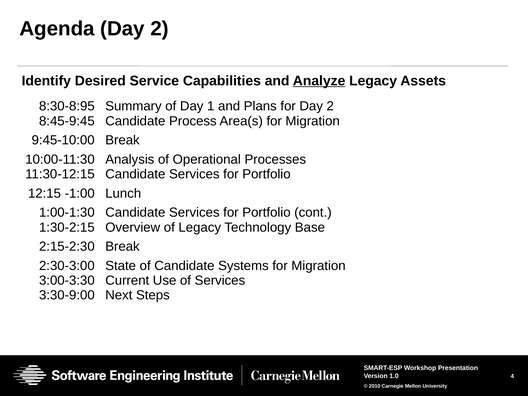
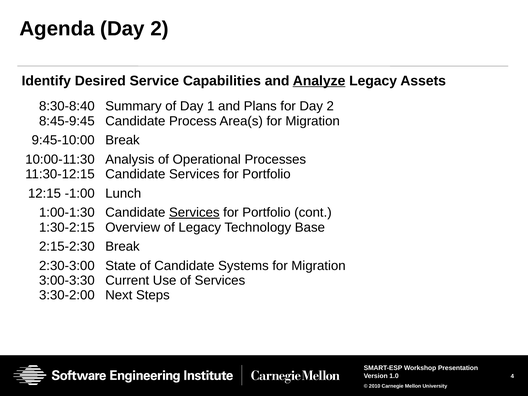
8:30-8:95: 8:30-8:95 -> 8:30-8:40 (67, 106)
Services underline: none -> present (194, 213)
3:30-9:00: 3:30-9:00 -> 3:30-2:00 (67, 295)
